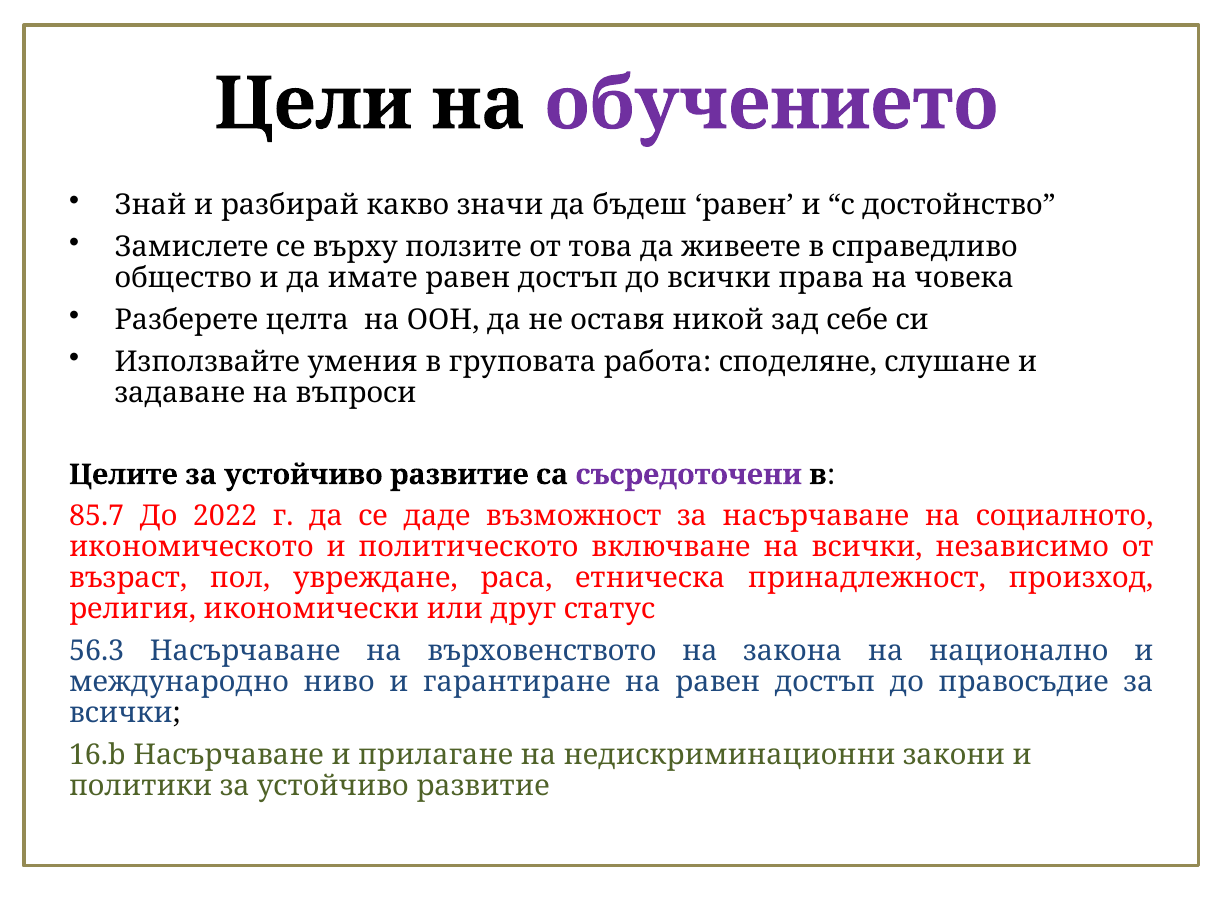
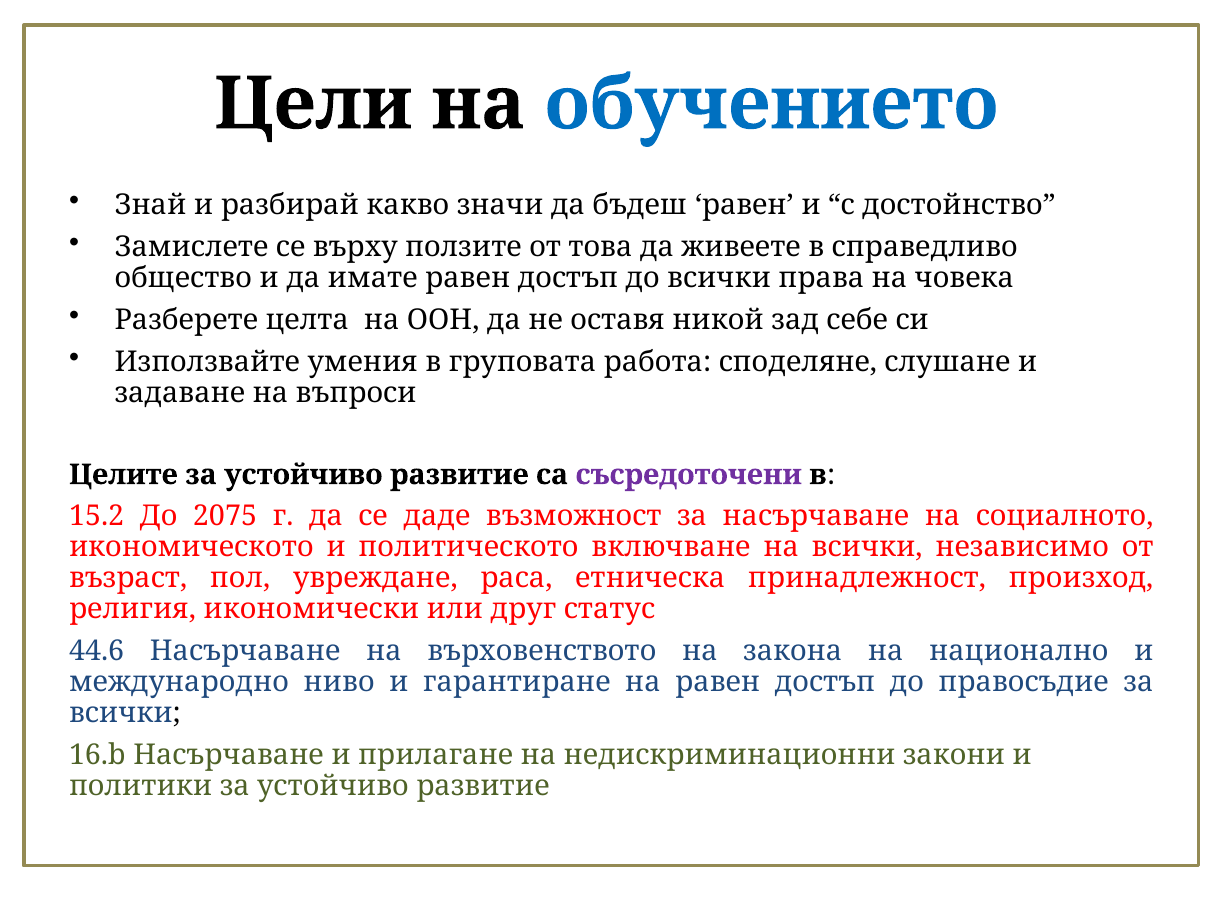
обучението colour: purple -> blue (772, 104)
85.7: 85.7 -> 15.2 (97, 516)
2022: 2022 -> 2075 (225, 516)
56.3: 56.3 -> 44.6 (97, 651)
